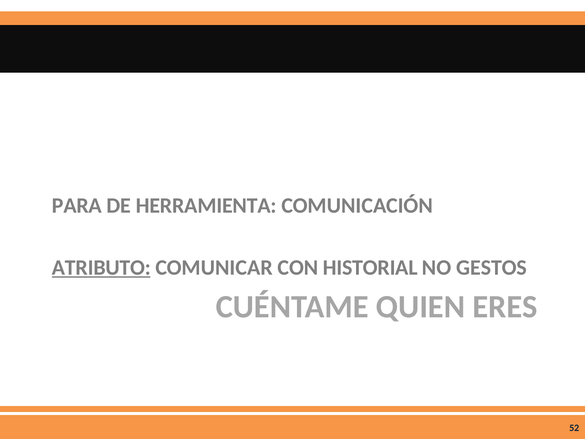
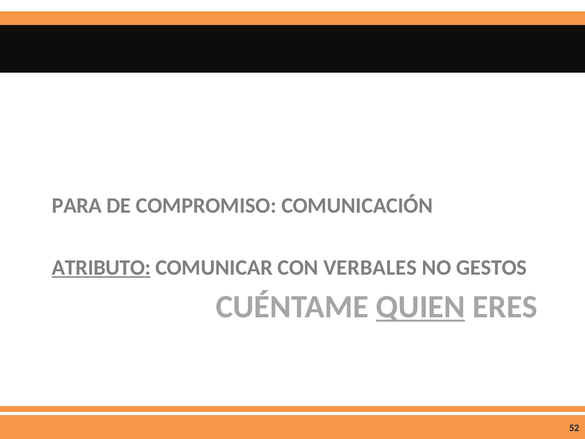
HERRAMIENTA: HERRAMIENTA -> COMPROMISO (206, 206)
HISTORIAL: HISTORIAL -> VERBALES (370, 267)
QUIEN underline: none -> present (421, 307)
